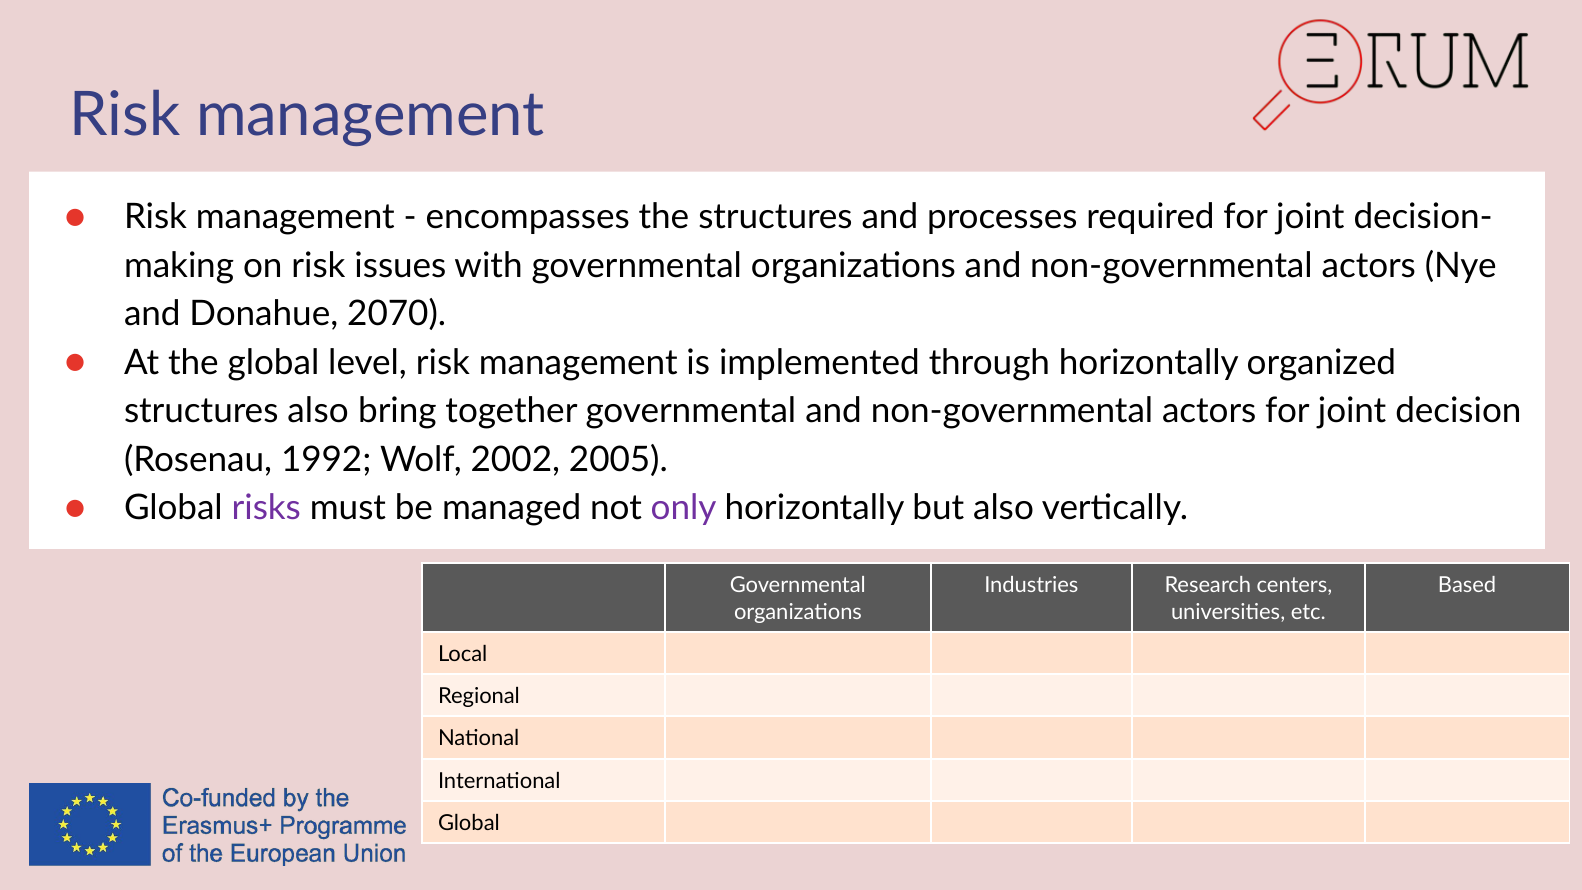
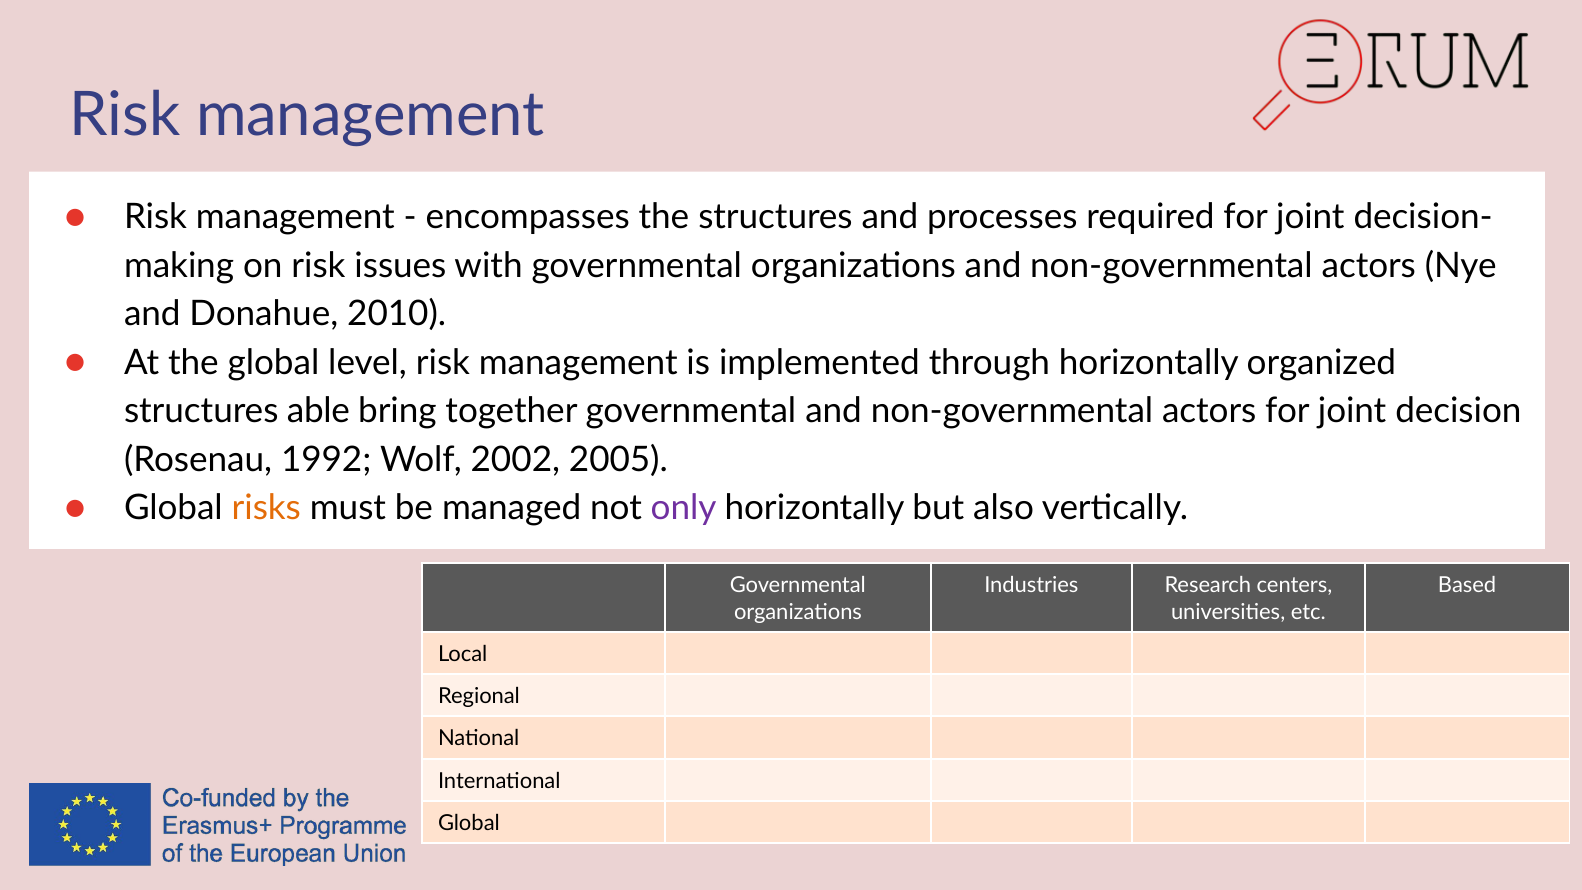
2070: 2070 -> 2010 (397, 314)
structures also: also -> able (318, 411)
risks colour: purple -> orange (266, 508)
